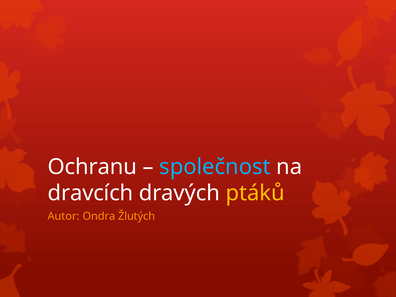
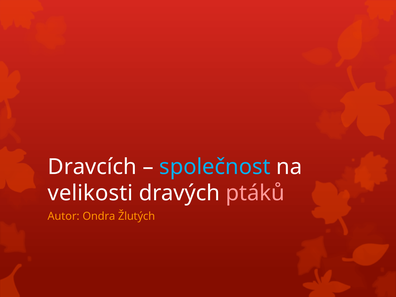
Ochranu: Ochranu -> Dravcích (92, 167)
dravcích: dravcích -> velikosti (90, 193)
ptáků colour: yellow -> pink (255, 193)
